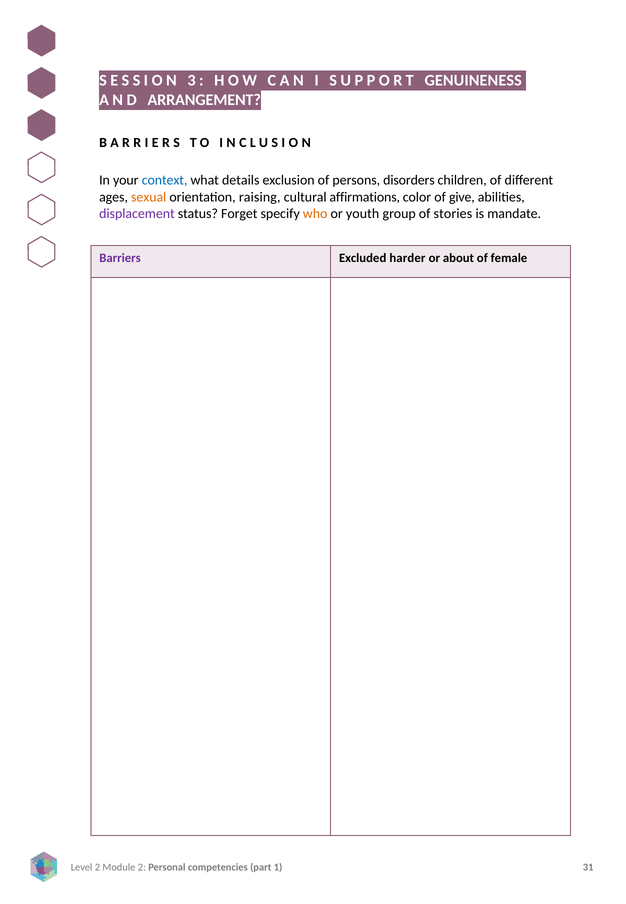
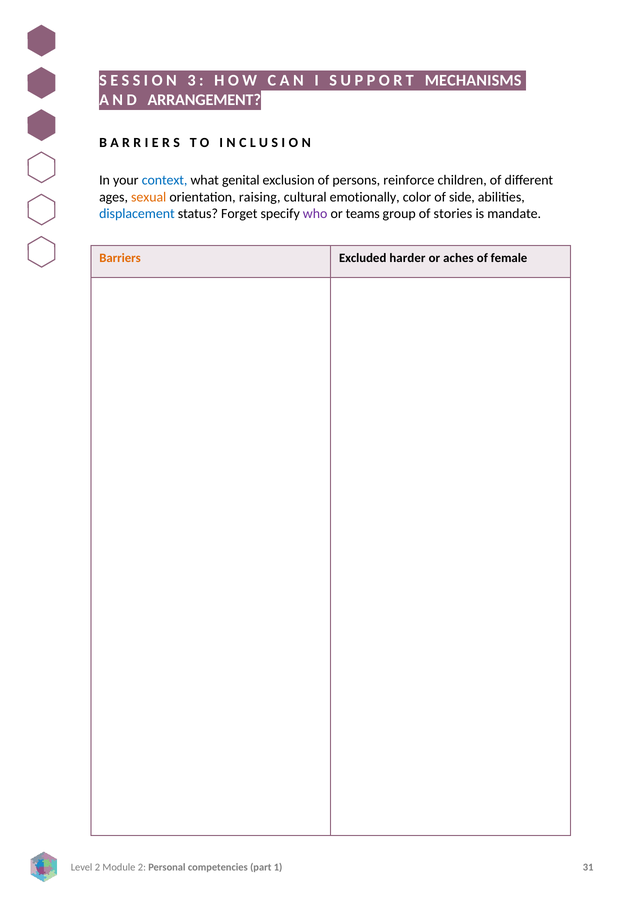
GENUINENESS: GENUINENESS -> MECHANISMS (473, 81)
details: details -> genital (241, 180)
disorders: disorders -> reinforce (409, 180)
affirmations: affirmations -> emotionally (365, 197)
give: give -> side (462, 197)
displacement colour: purple -> blue (137, 214)
who colour: orange -> purple (315, 214)
youth: youth -> teams (363, 214)
Barriers colour: purple -> orange (120, 258)
about: about -> aches (458, 258)
